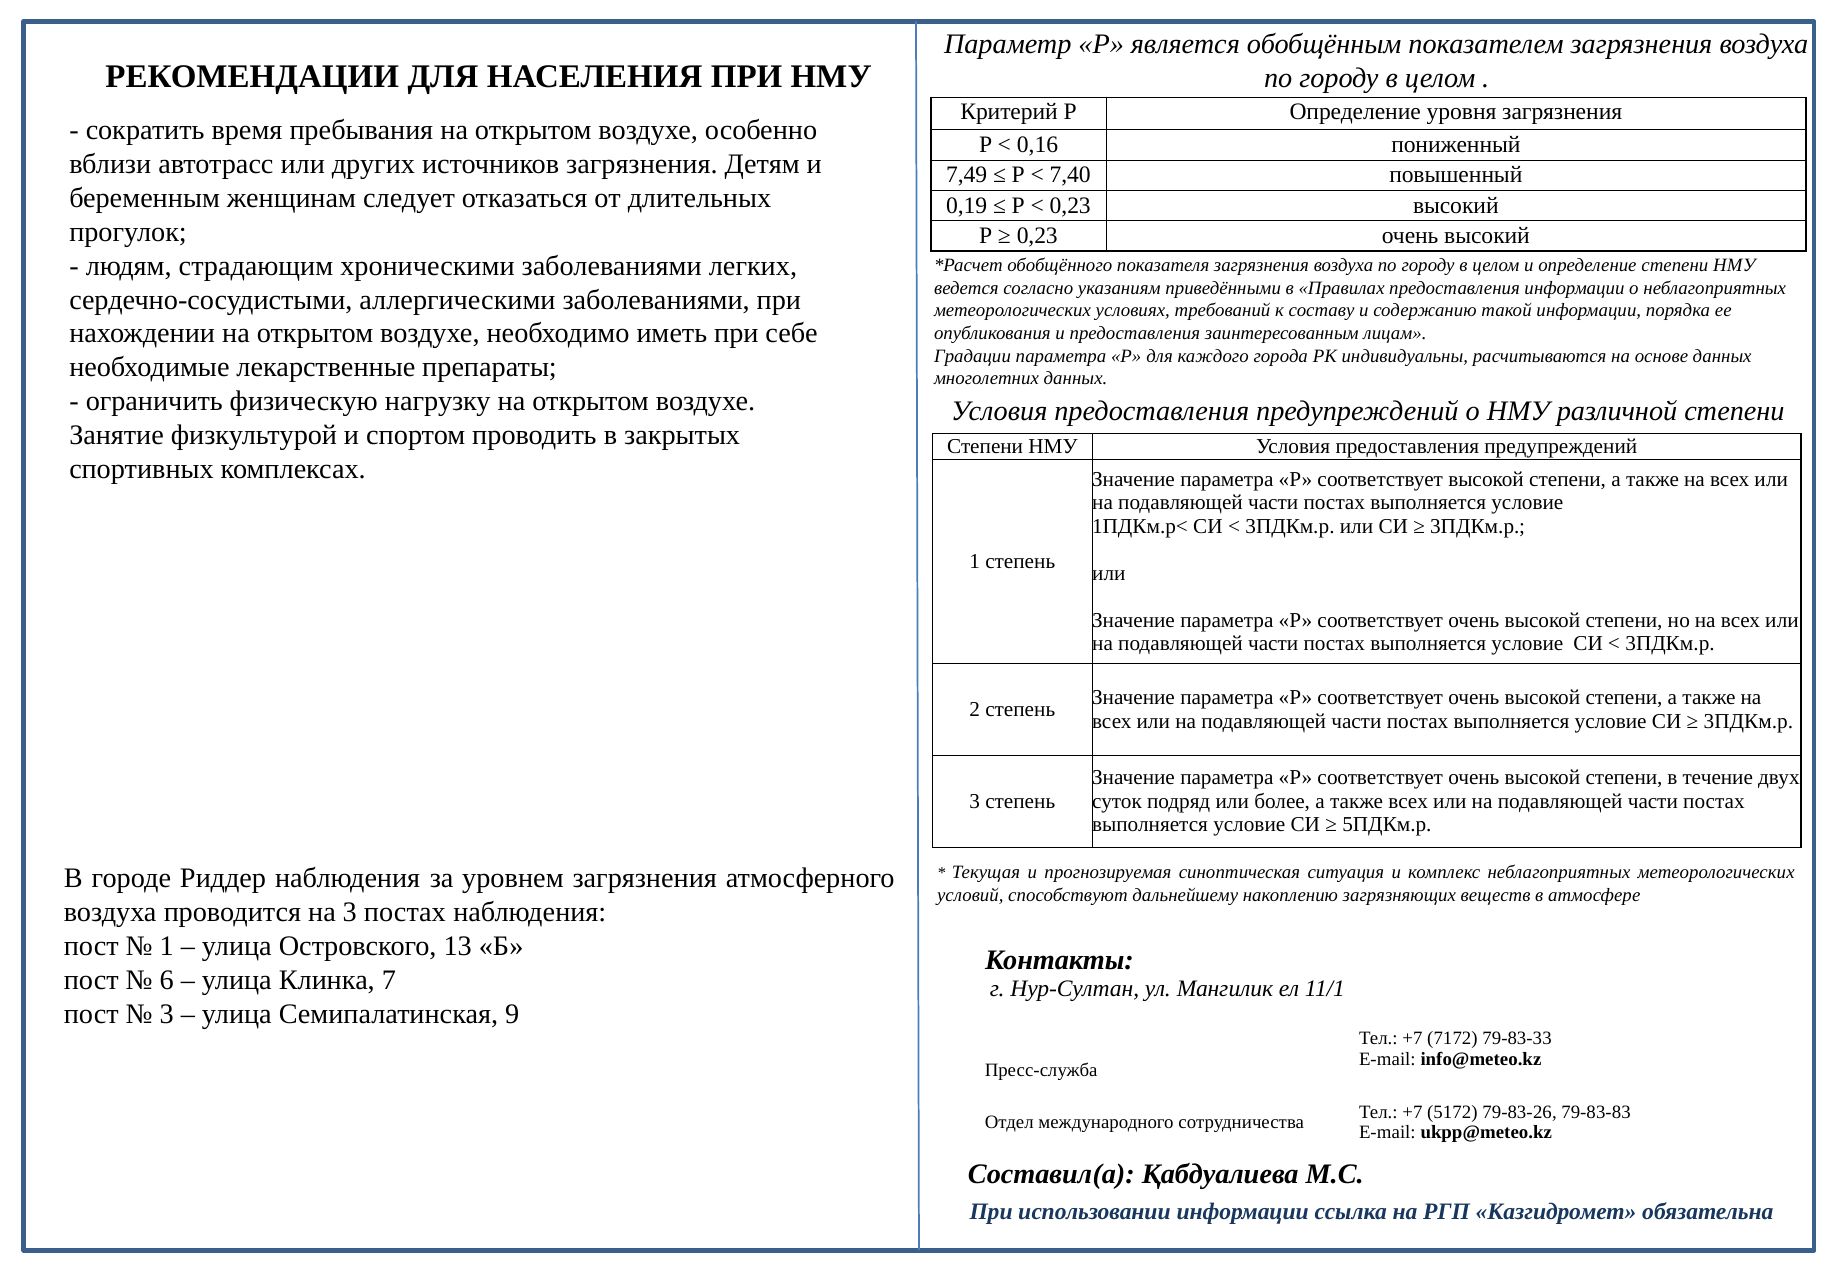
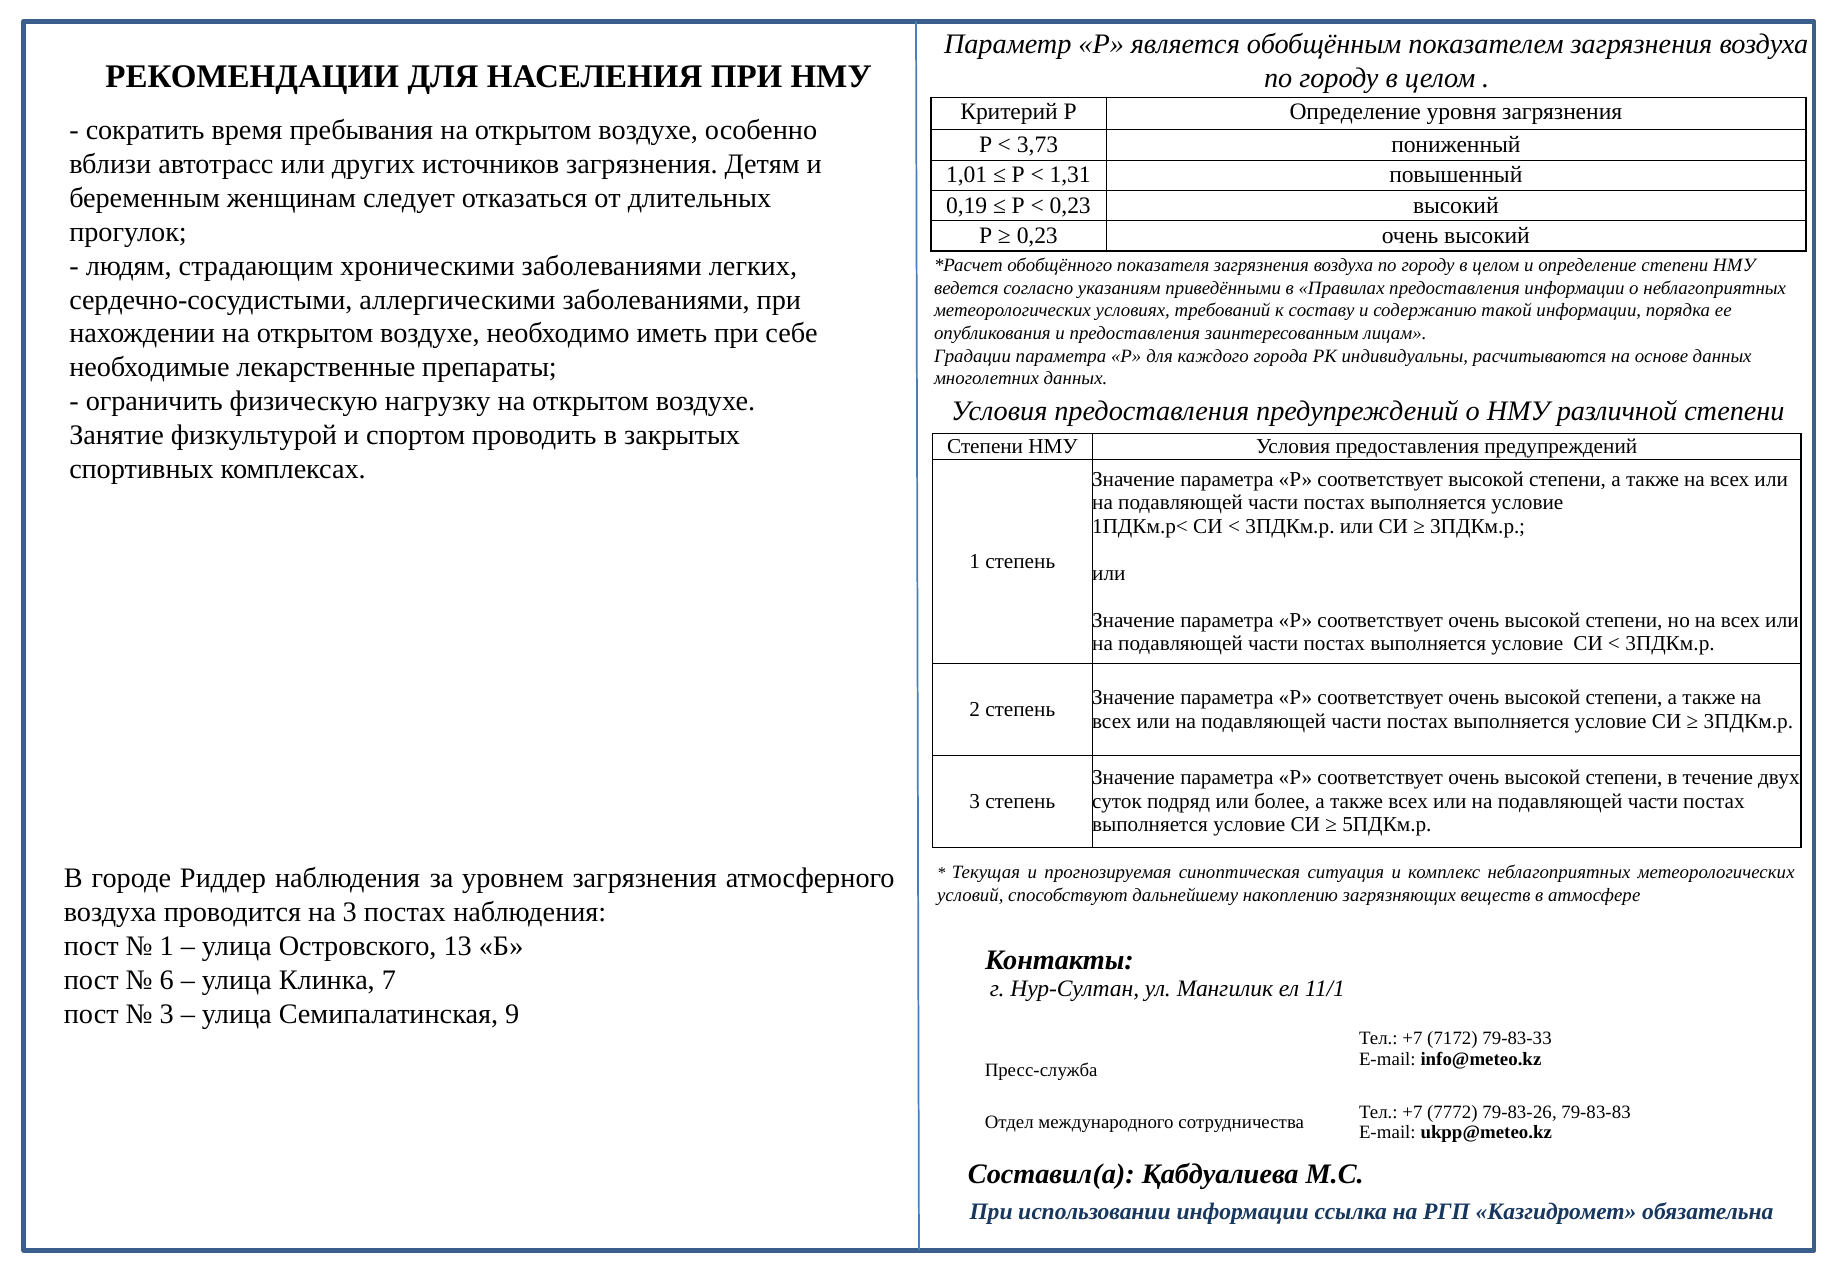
0,16: 0,16 -> 3,73 (1038, 145)
7,49: 7,49 -> 1,01 (967, 175)
7,40: 7,40 -> 1,31 (1070, 175)
5172: 5172 -> 7772 (1452, 1112)
